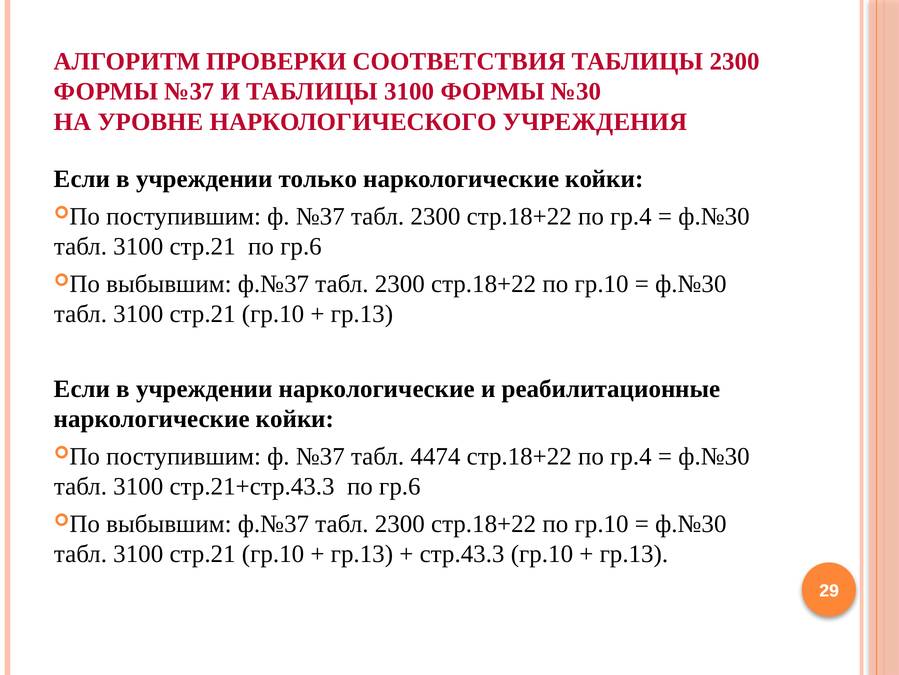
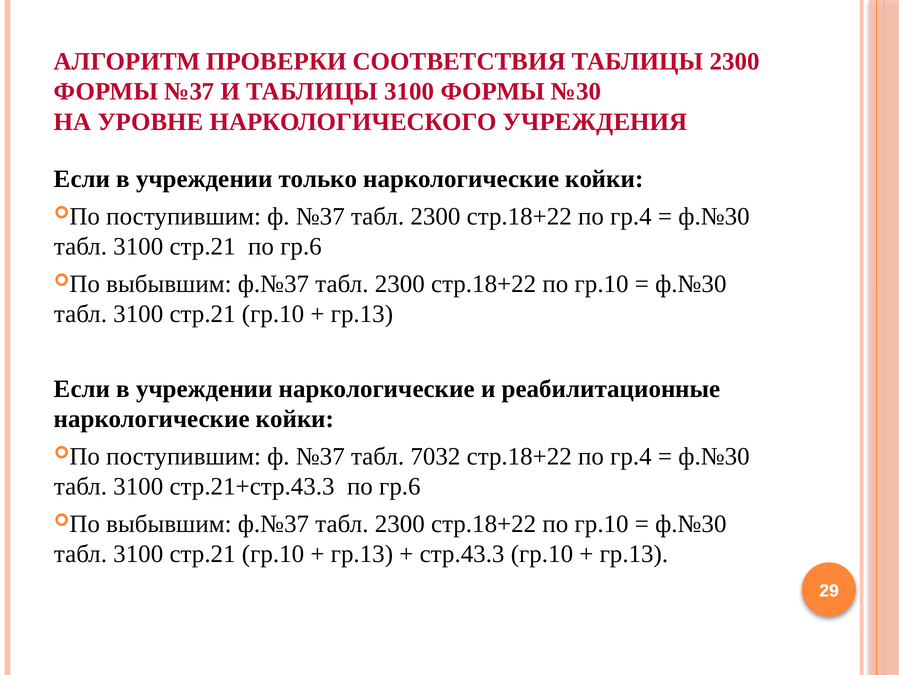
4474: 4474 -> 7032 (435, 456)
